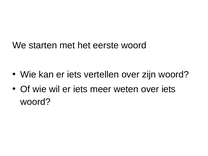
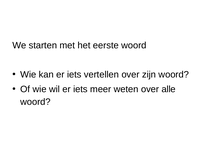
over iets: iets -> alle (169, 89)
